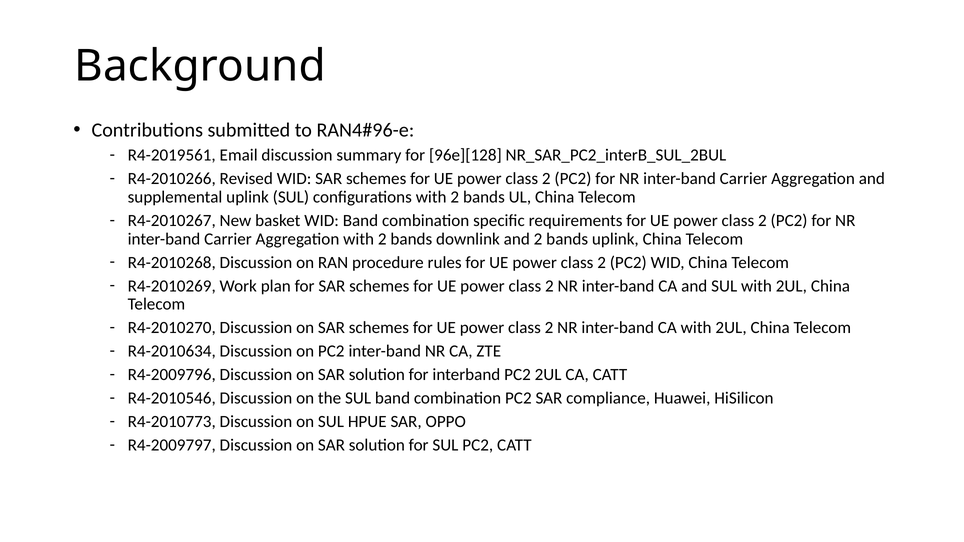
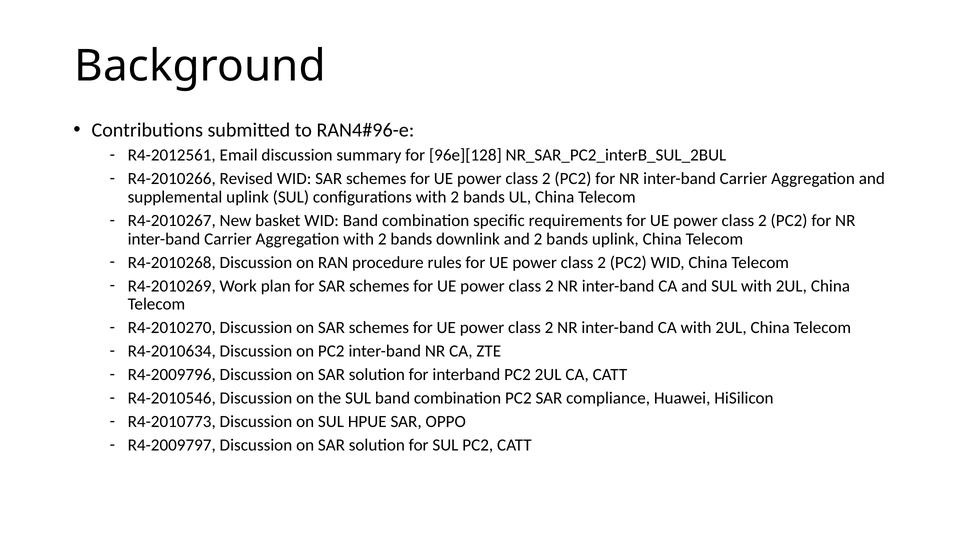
R4-2019561: R4-2019561 -> R4-2012561 (172, 155)
